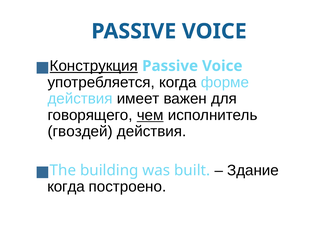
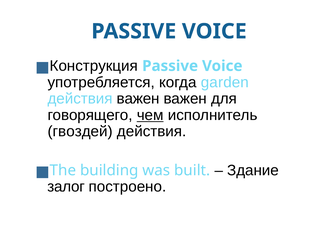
Конструкция underline: present -> none (94, 66)
форме: форме -> garden (225, 82)
действия имеет: имеет -> важен (138, 99)
когда: когда -> залог (66, 187)
